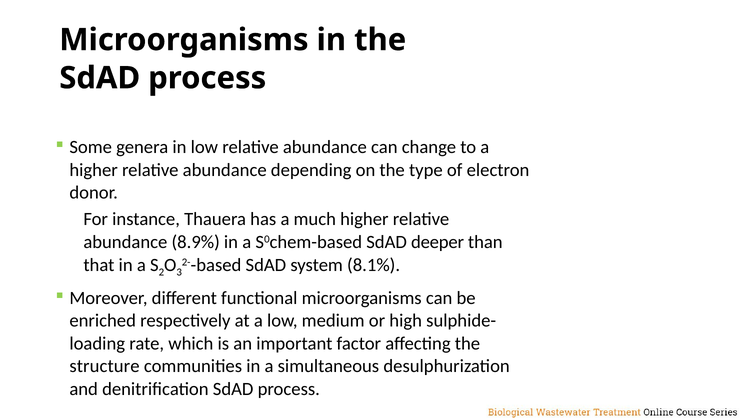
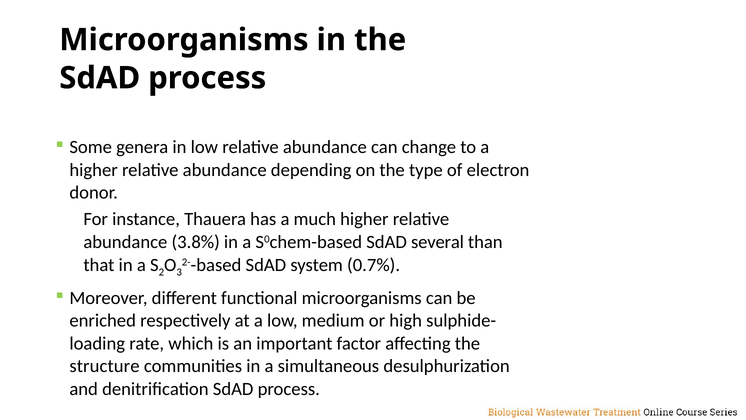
8.9%: 8.9% -> 3.8% (196, 242)
deeper: deeper -> several (438, 242)
8.1%: 8.1% -> 0.7% (374, 265)
